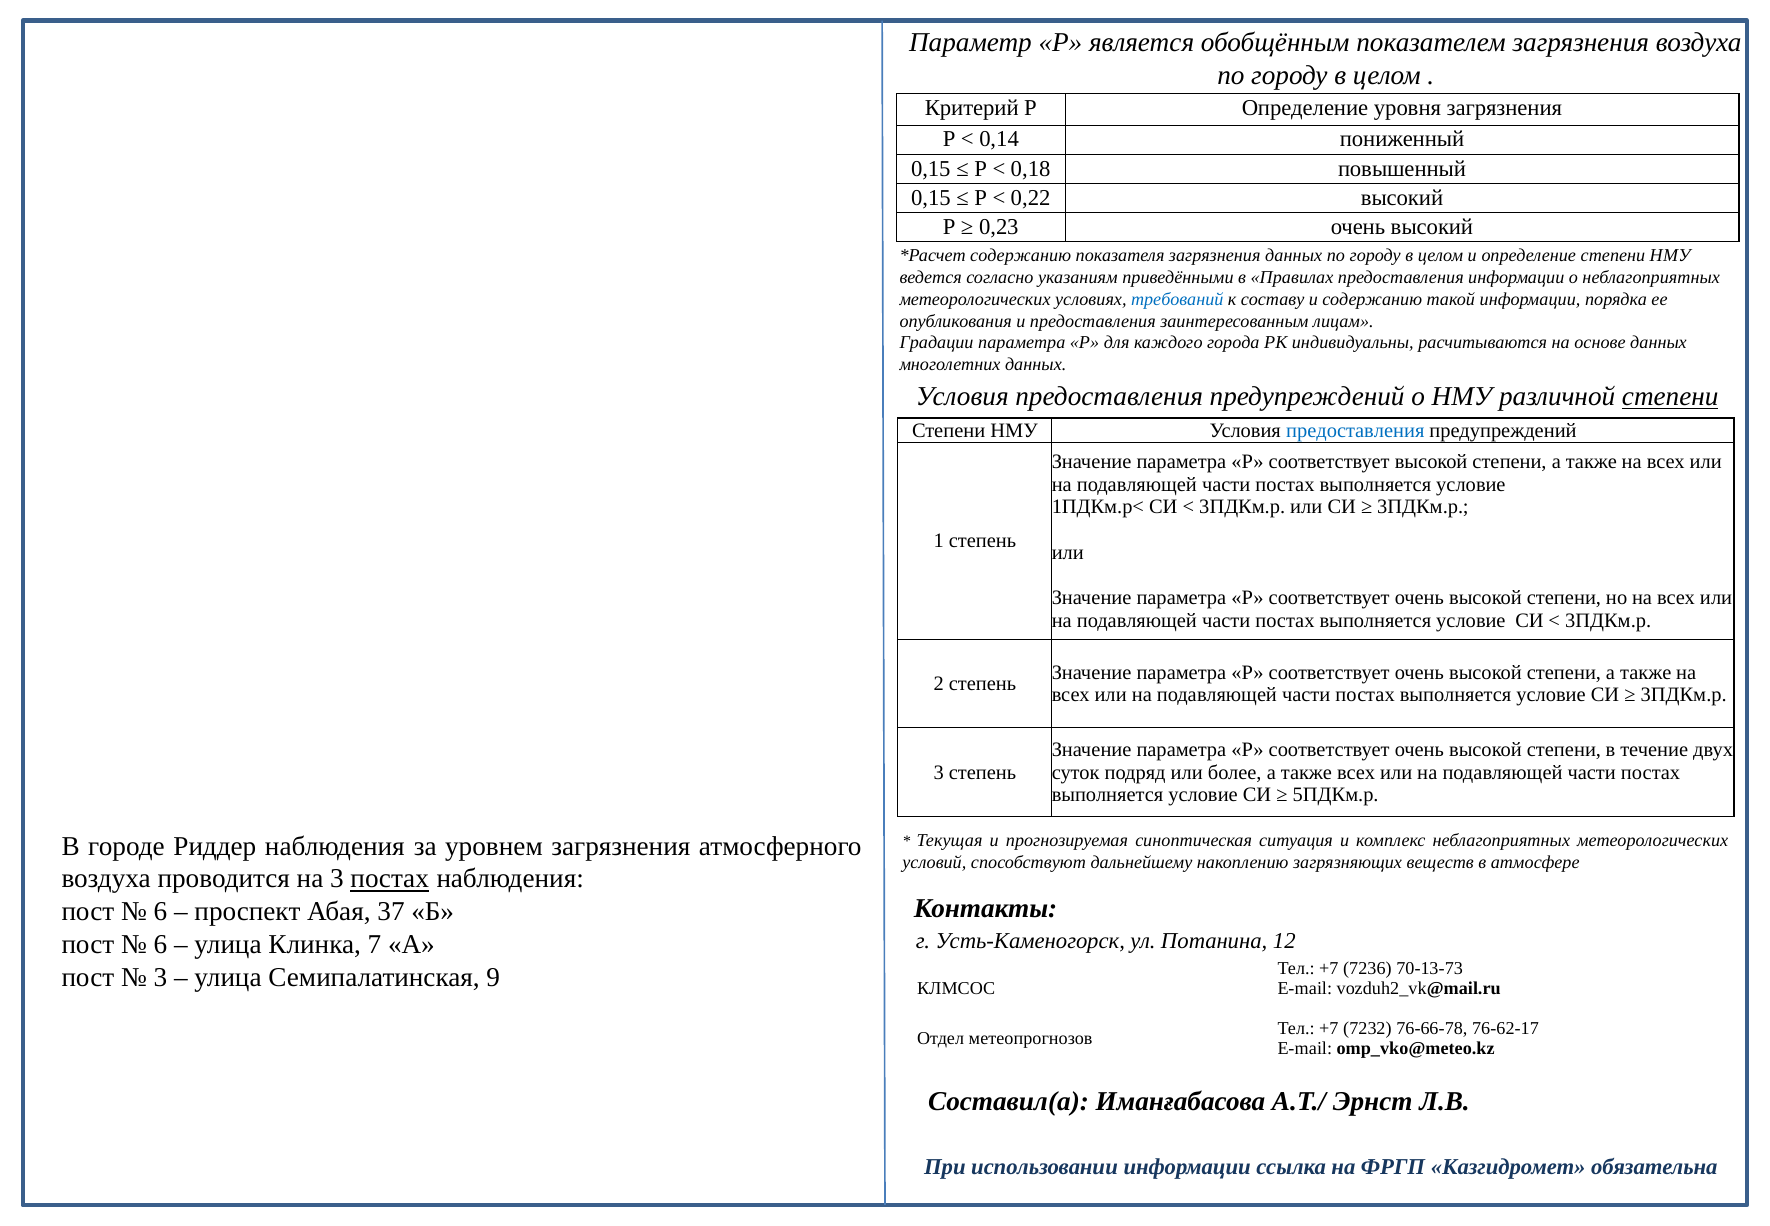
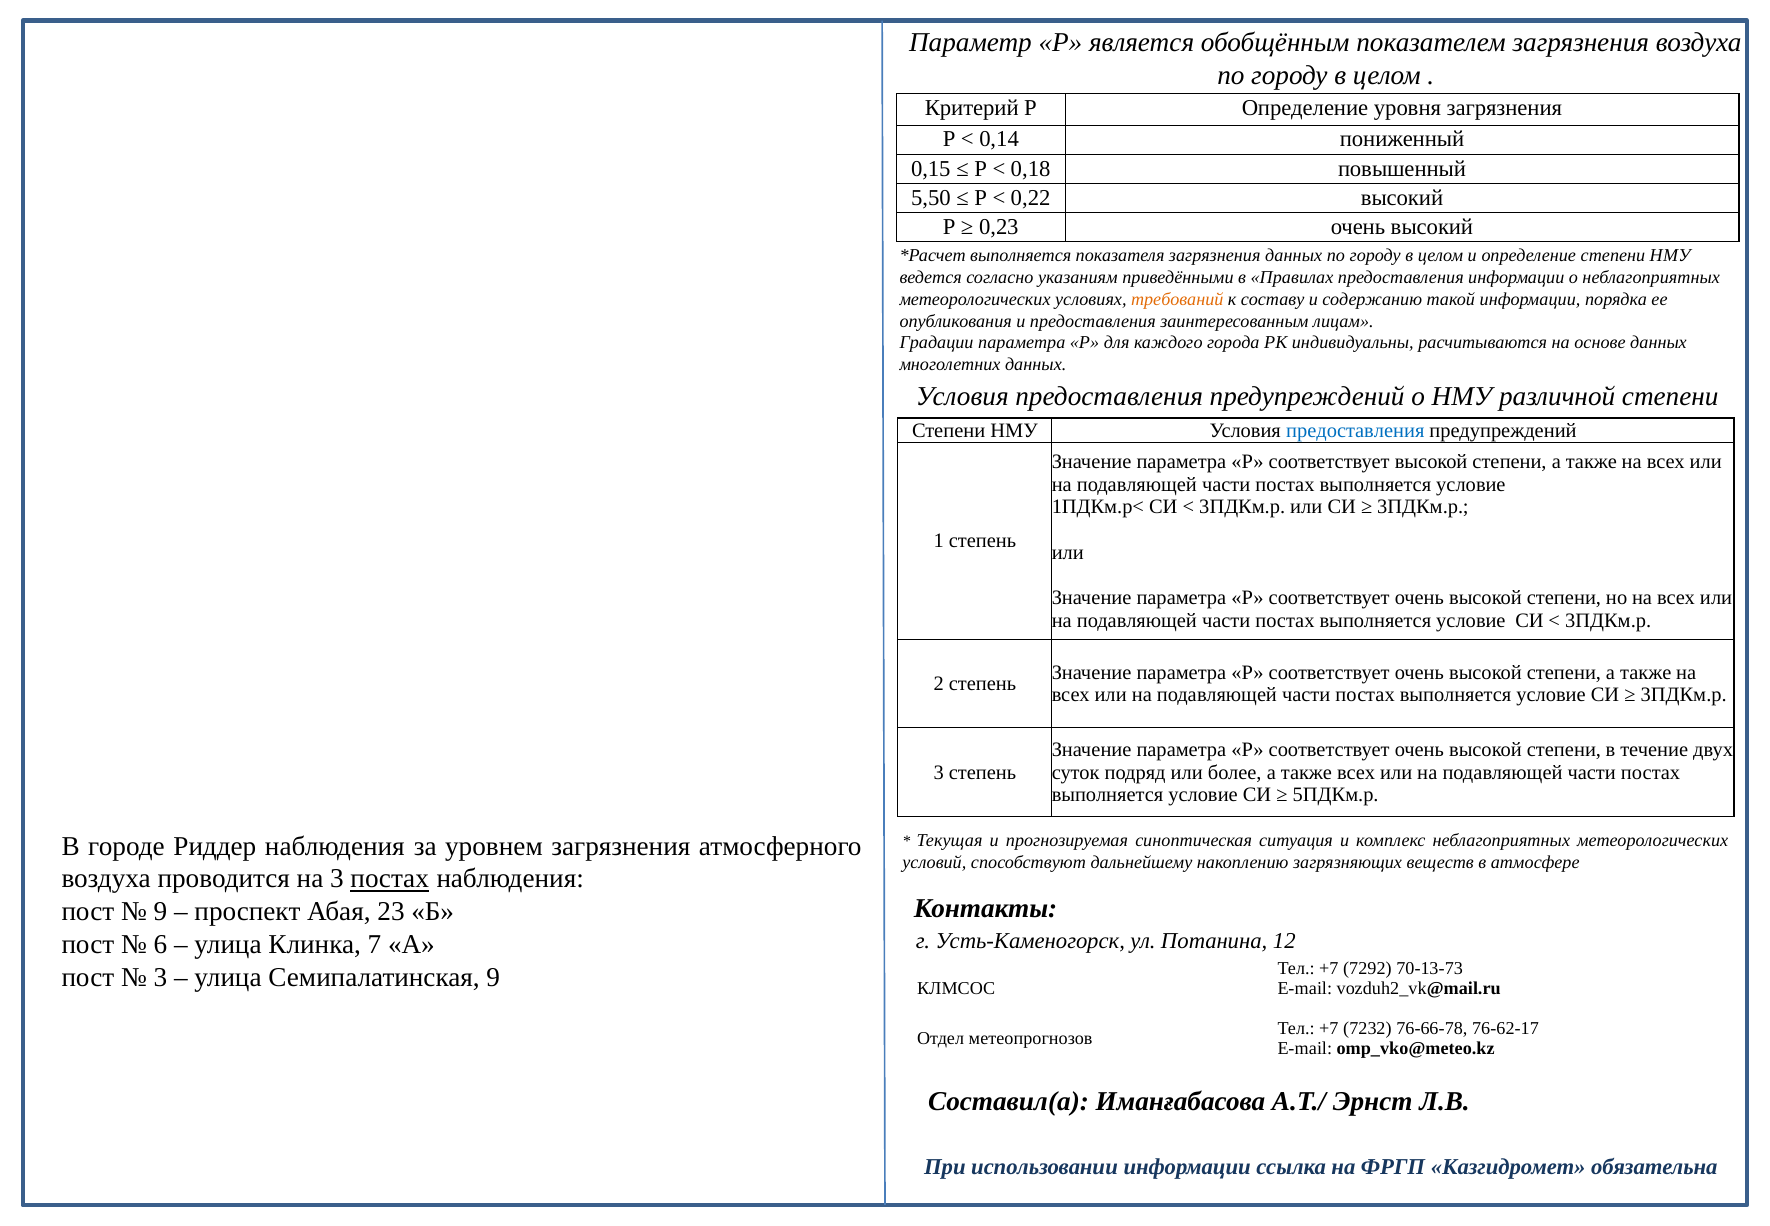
0,15: 0,15 -> 5,50 (931, 198)
содержанию: содержанию -> выполняется (1021, 256)
требований colour: blue -> orange (1177, 299)
степени underline: present -> none (1670, 397)
6: 6 -> 9 (160, 911)
37: 37 -> 23 (391, 911)
7236: 7236 -> 7292 (1367, 968)
